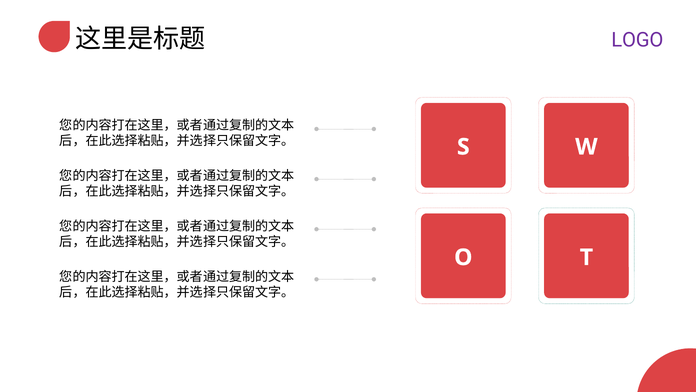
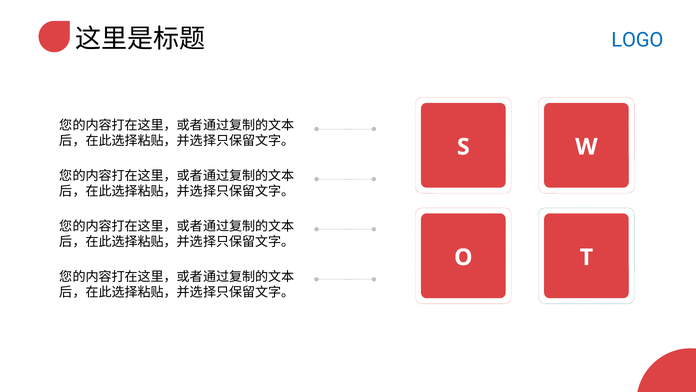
LOGO colour: purple -> blue (637, 40)
